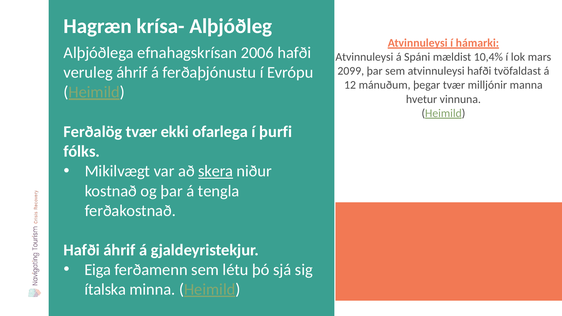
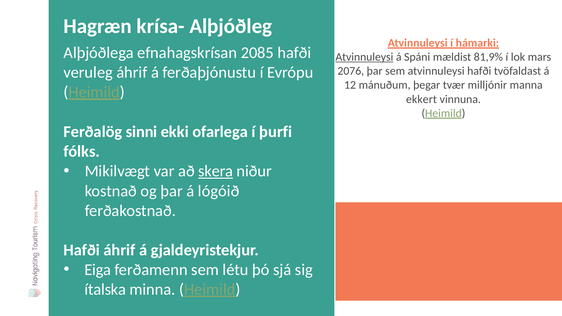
2006: 2006 -> 2085 (257, 53)
Atvinnuleysi underline: none -> present (364, 57)
10,4%: 10,4% -> 81,9% (488, 57)
2099: 2099 -> 2076 (351, 71)
hvetur: hvetur -> ekkert (421, 99)
Ferðalög tvær: tvær -> sinni (142, 132)
tengla: tengla -> lógóið (219, 191)
